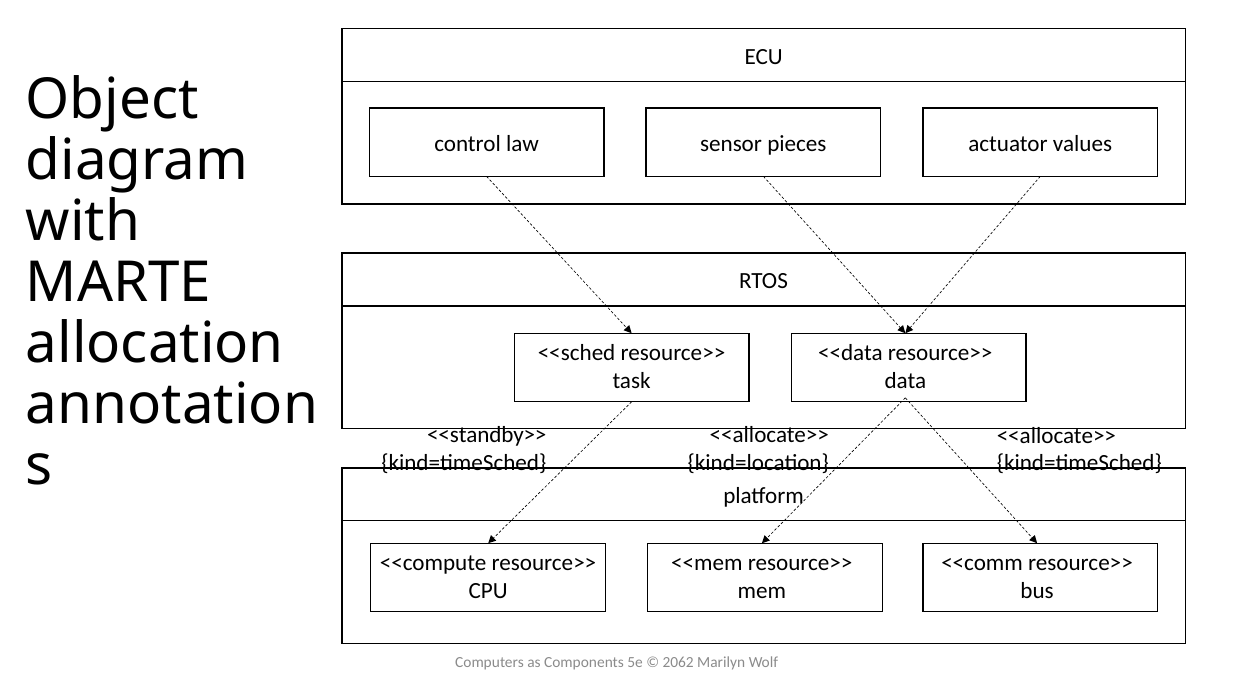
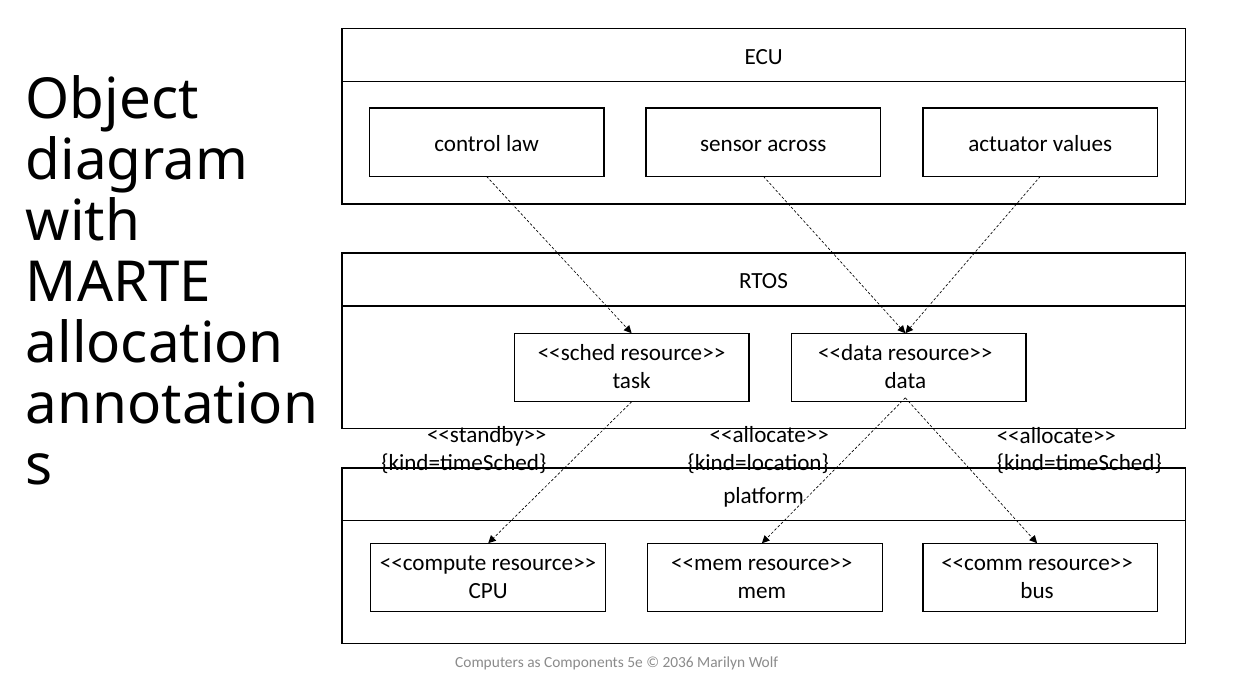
pieces: pieces -> across (797, 144)
2062: 2062 -> 2036 (678, 663)
